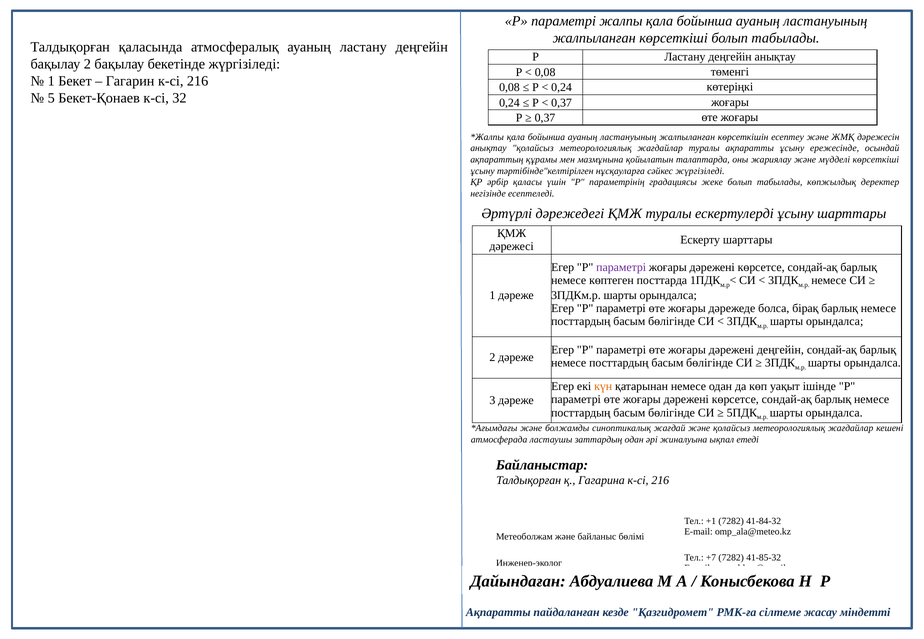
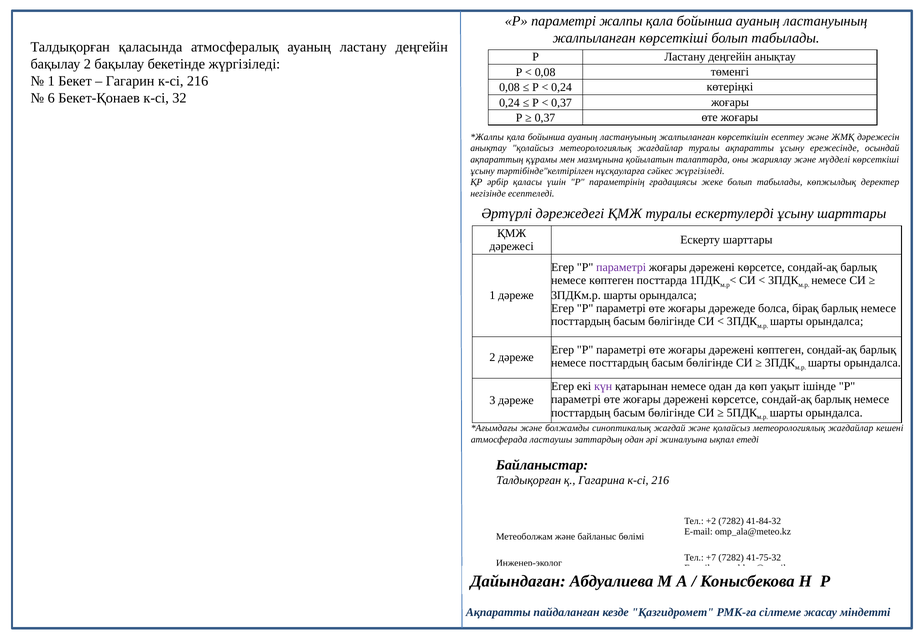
5: 5 -> 6 (51, 98)
дәрежені деңгейін: деңгейін -> көптеген (780, 350)
күн colour: orange -> purple (603, 387)
+1: +1 -> +2 (711, 522)
41-85-32: 41-85-32 -> 41-75-32 (764, 558)
